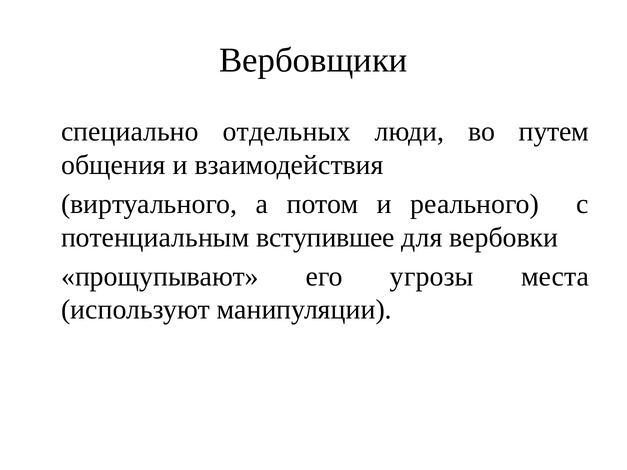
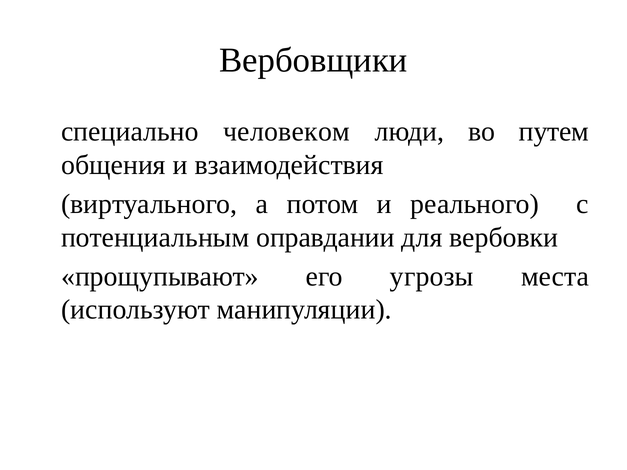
отдельных: отдельных -> человеком (287, 132)
вступившее: вступившее -> оправдании (325, 237)
